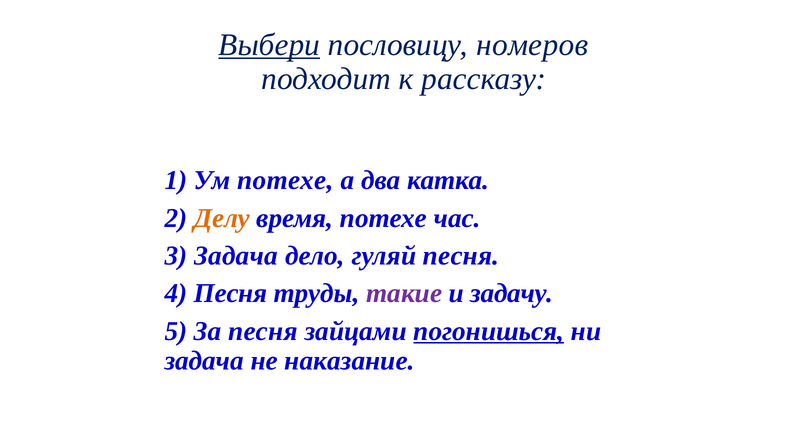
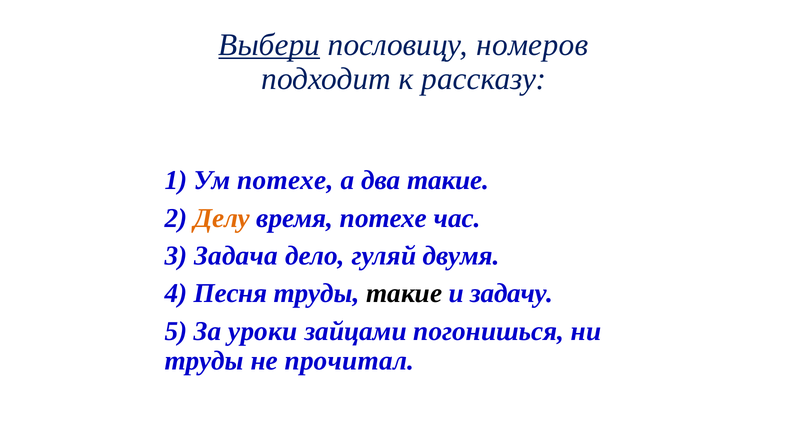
два катка: катка -> такие (448, 180)
гуляй песня: песня -> двумя (461, 256)
такие colour: purple -> black (404, 294)
За песня: песня -> уроки (263, 331)
погонишься underline: present -> none (489, 331)
задача: задача -> труды (204, 361)
наказание: наказание -> прочитал (349, 361)
